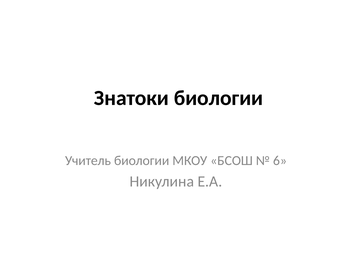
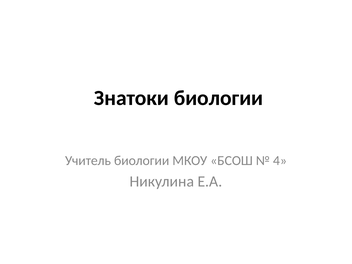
6: 6 -> 4 (280, 161)
